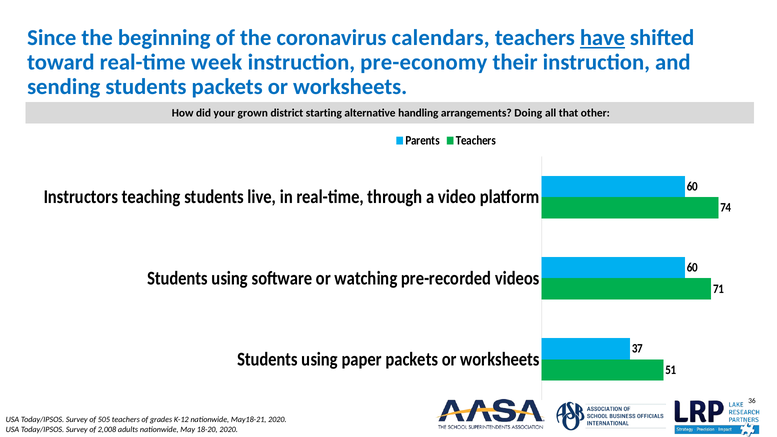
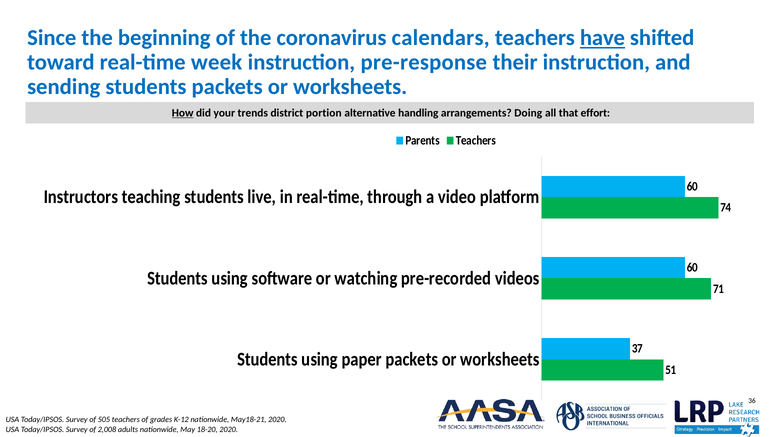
pre-economy: pre-economy -> pre-response (424, 62)
How underline: none -> present (183, 113)
grown: grown -> trends (253, 113)
starting: starting -> portion (324, 113)
other: other -> effort (595, 113)
